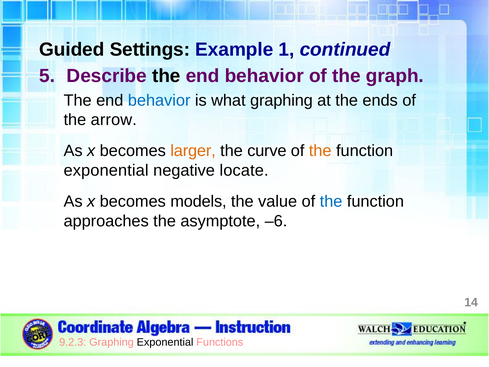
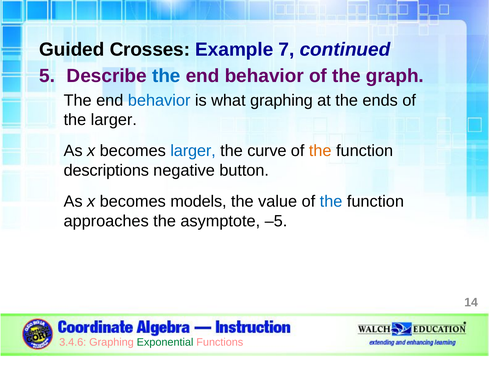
Settings: Settings -> Crosses (150, 49)
1: 1 -> 7 (287, 49)
the colour: black -> blue (166, 76)
the arrow: arrow -> larger (114, 120)
larger colour: orange -> blue (193, 151)
exponential: exponential -> descriptions (106, 170)
locate: locate -> button (244, 170)
–6: –6 -> –5 (276, 221)
9.2.3: 9.2.3 -> 3.4.6 (73, 342)
Exponential colour: black -> green (165, 342)
